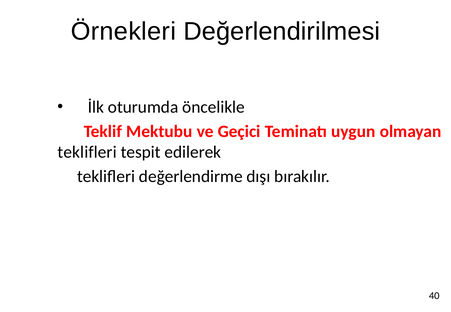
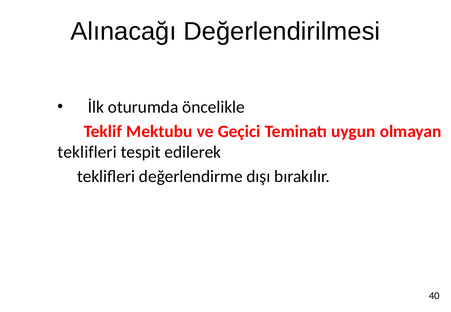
Örnekleri: Örnekleri -> Alınacağı (124, 32)
